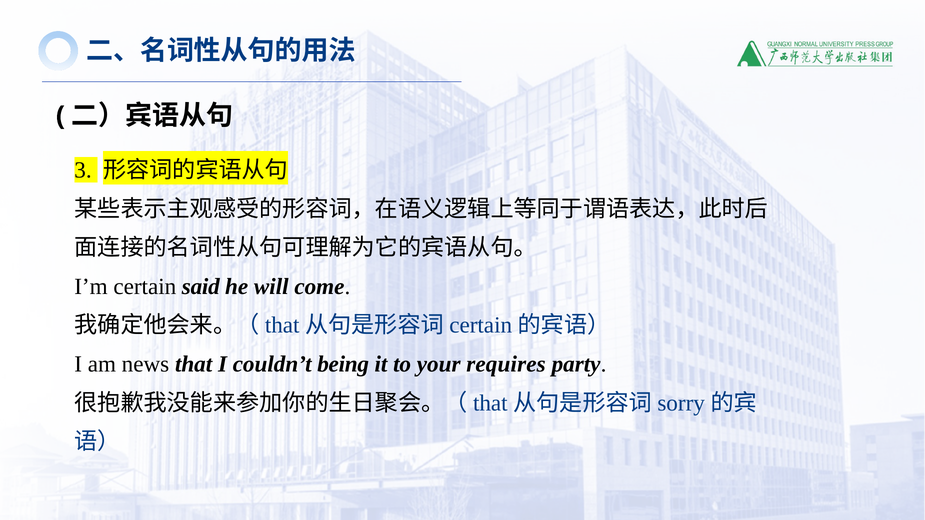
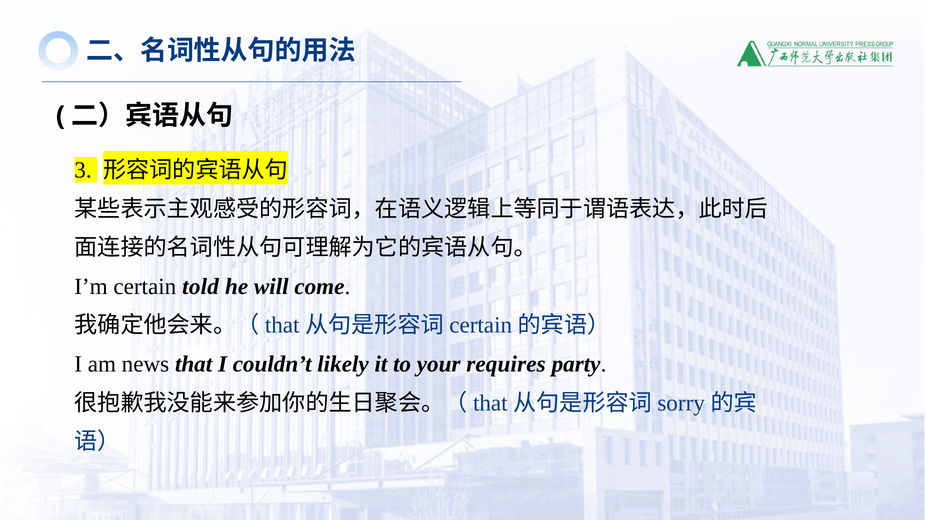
said: said -> told (201, 287)
being: being -> likely (343, 364)
